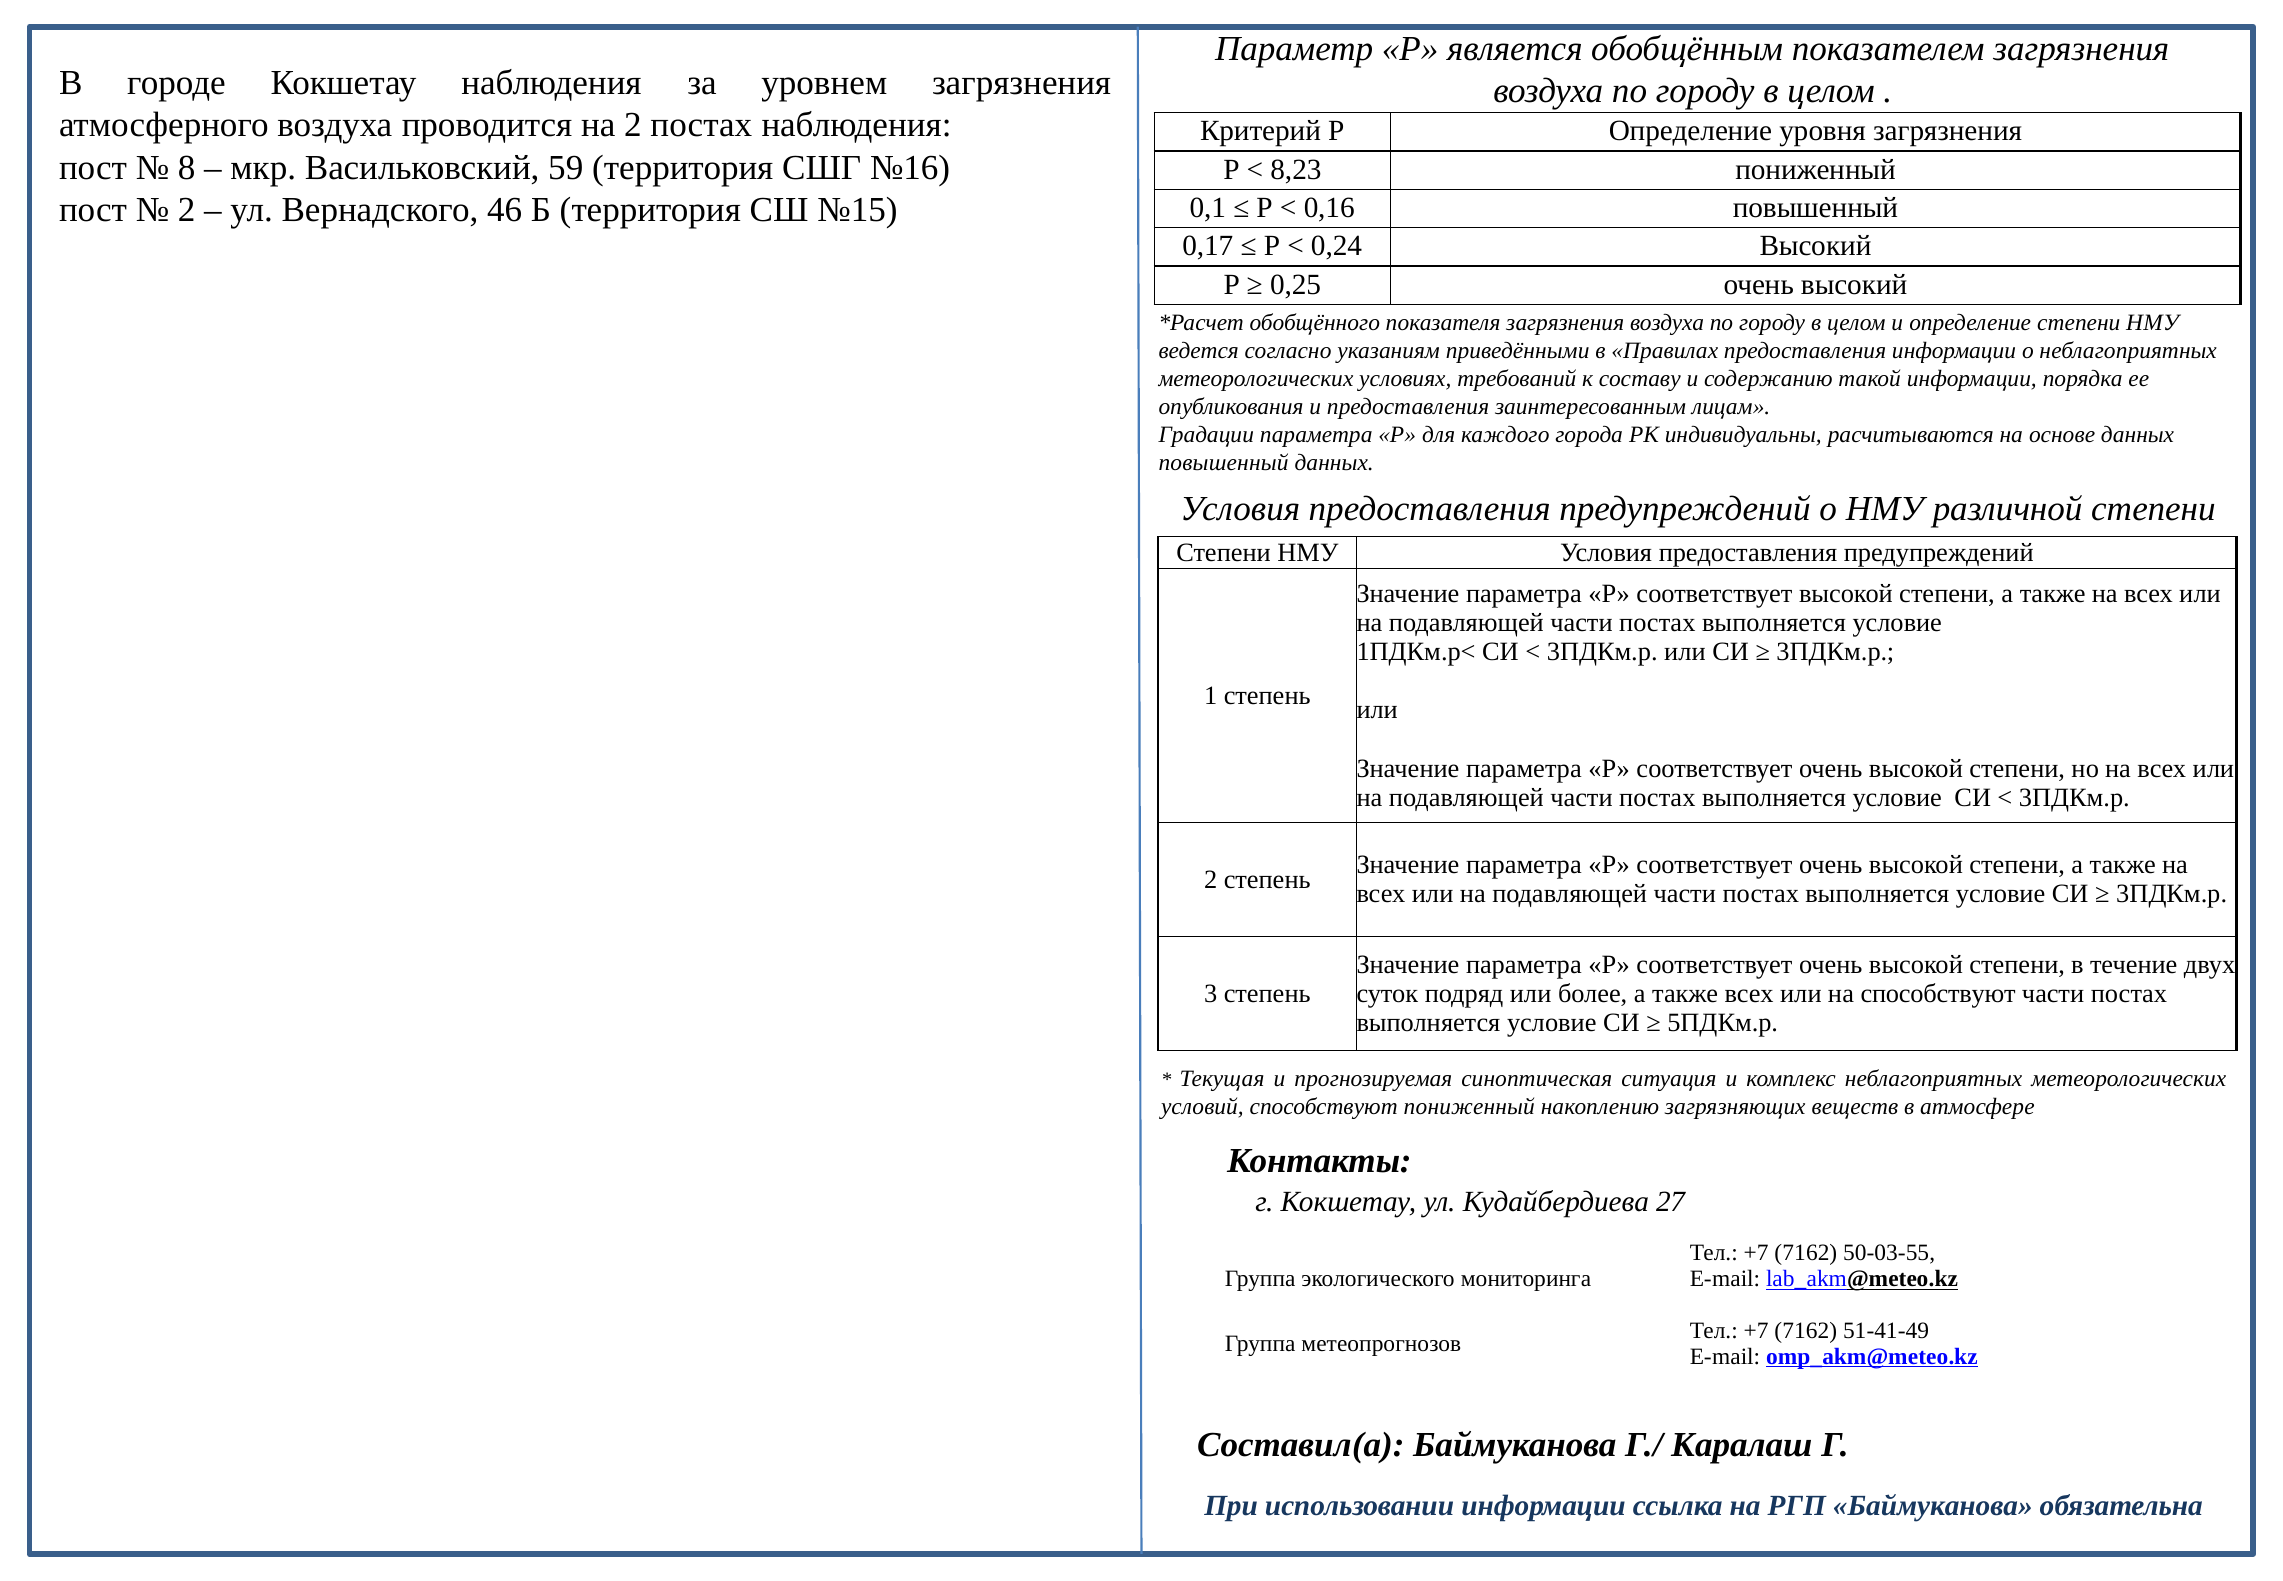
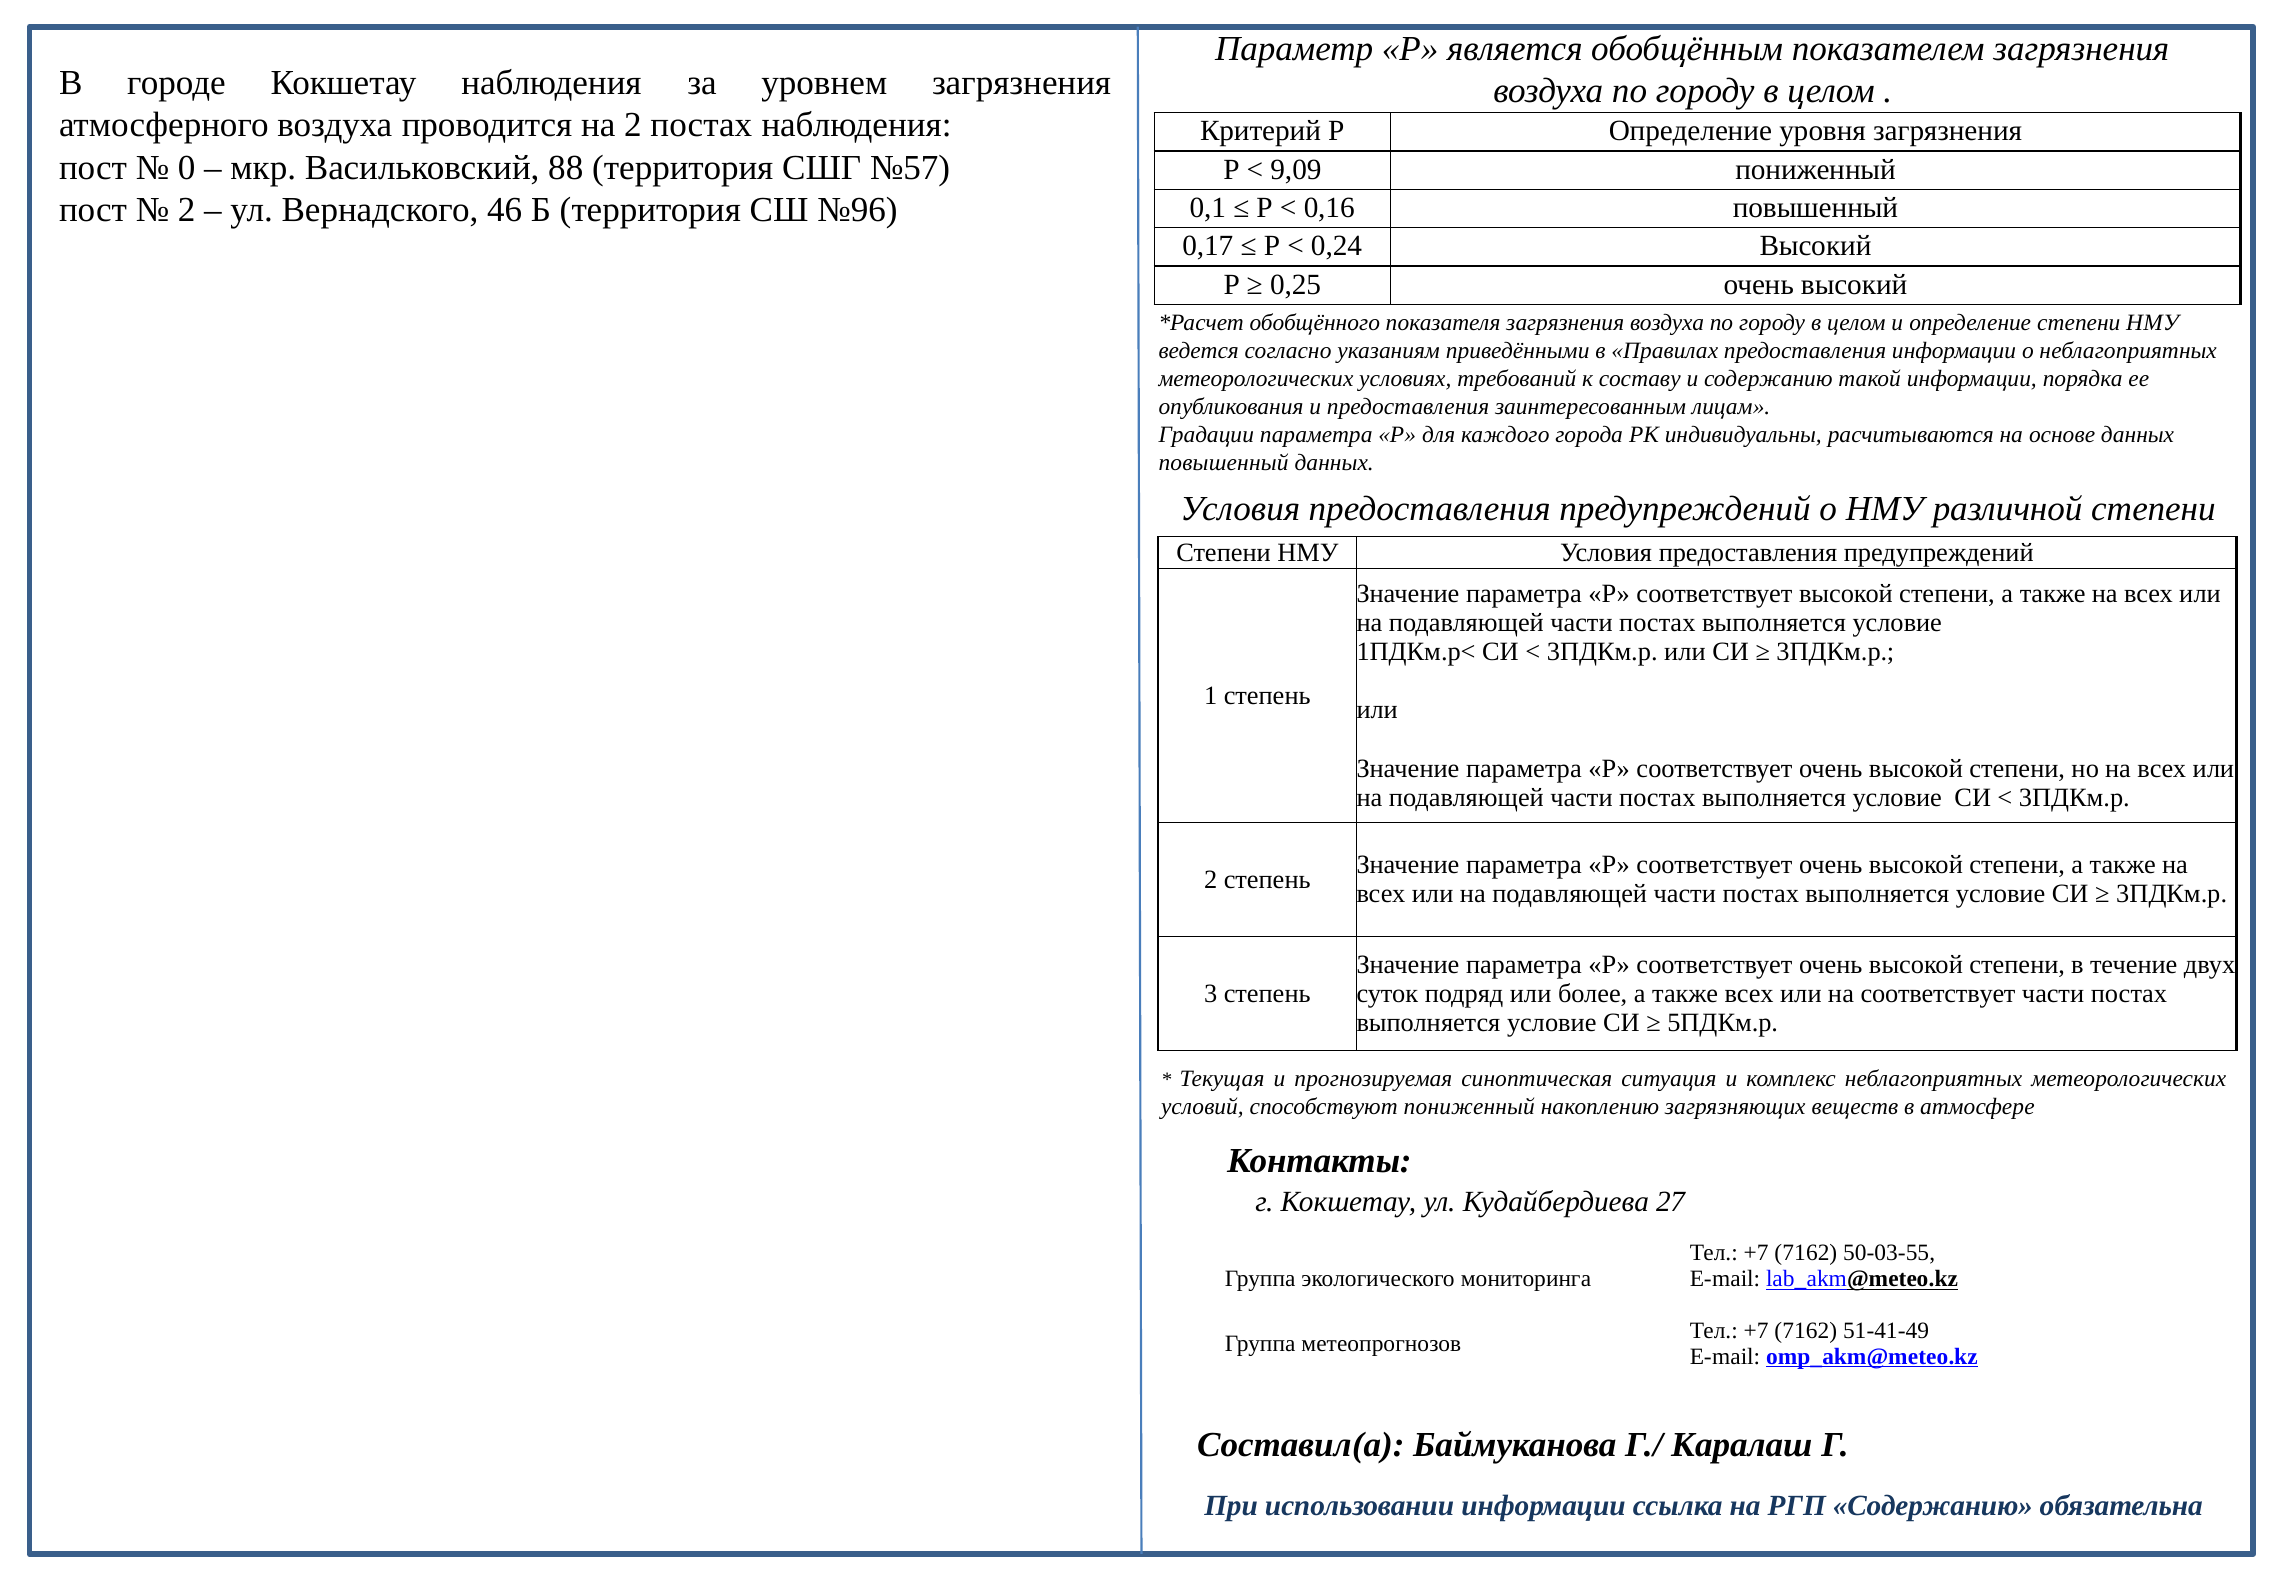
8: 8 -> 0 (187, 167)
59: 59 -> 88 (566, 167)
№16: №16 -> №57 (910, 167)
8,23: 8,23 -> 9,09 (1296, 170)
№15: №15 -> №96 (857, 210)
на способствуют: способствуют -> соответствует (1938, 993)
РГП Баймуканова: Баймуканова -> Содержанию (1933, 1505)
